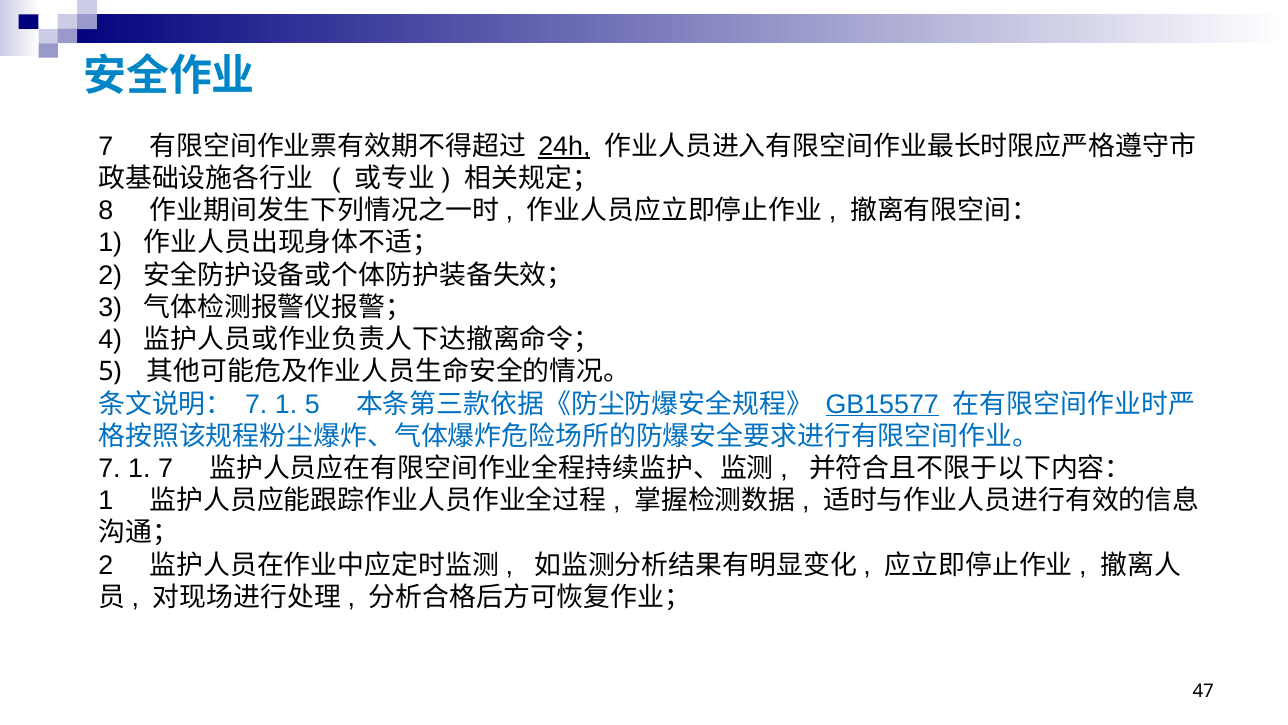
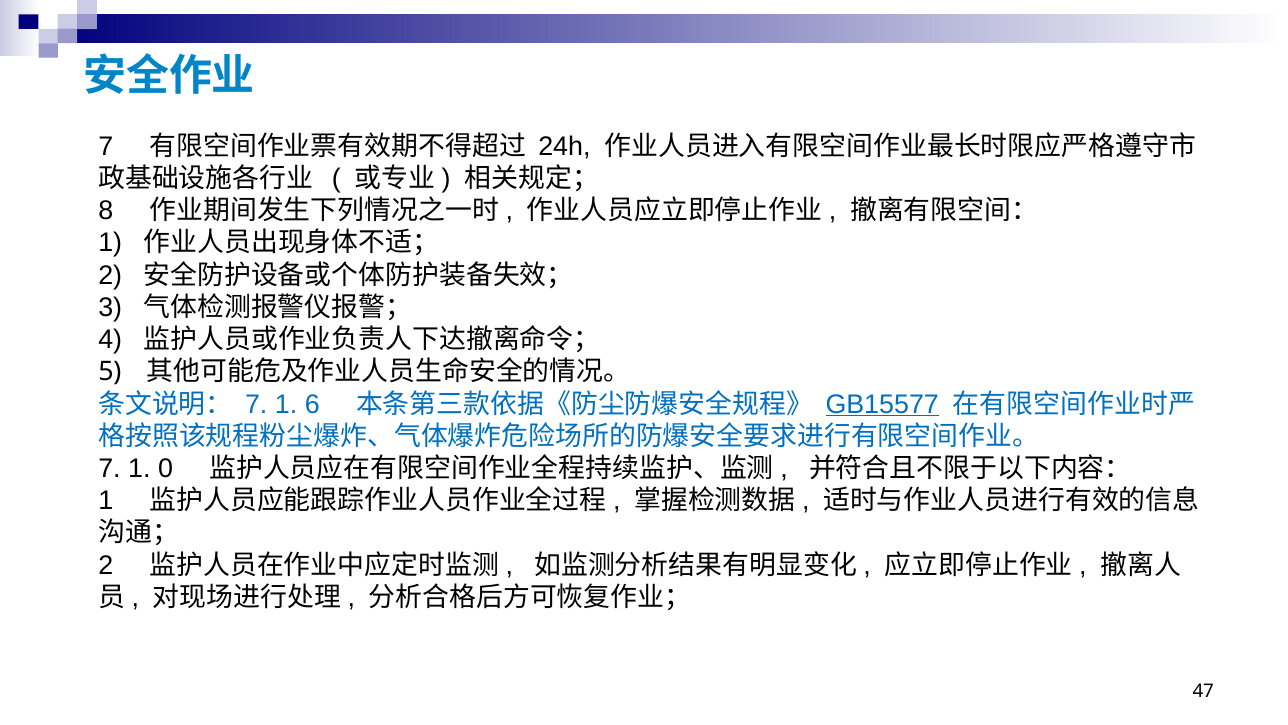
24h underline: present -> none (564, 146)
1 5: 5 -> 6 (312, 404)
1 7: 7 -> 0 (165, 468)
